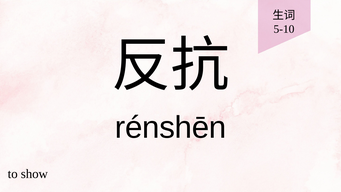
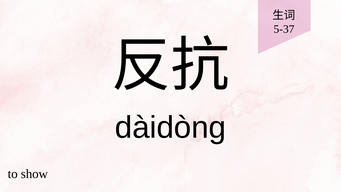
5-10: 5-10 -> 5-37 (284, 29)
rénshēn: rénshēn -> dàidòng (170, 127)
